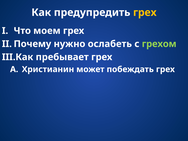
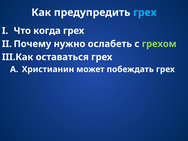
грех colour: yellow -> light blue (145, 12)
моем: моем -> когда (47, 31)
пребывает: пребывает -> оставаться (62, 57)
